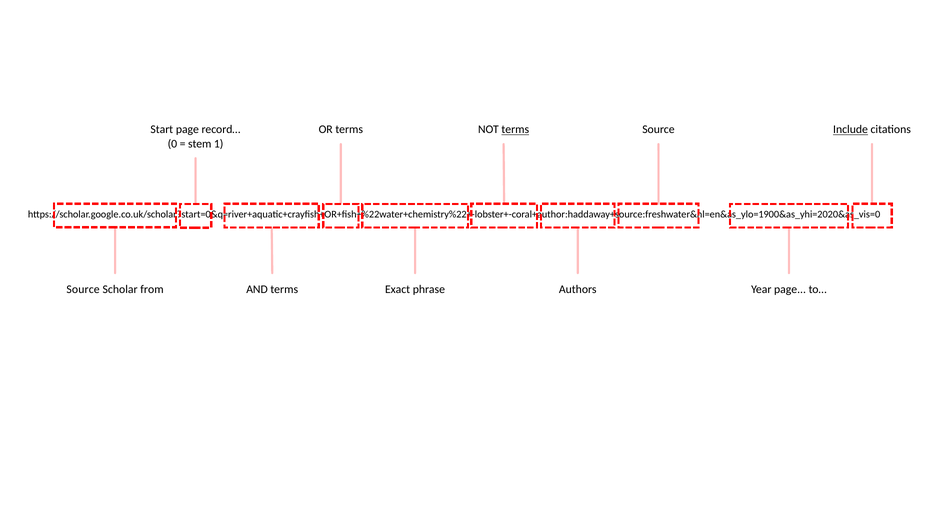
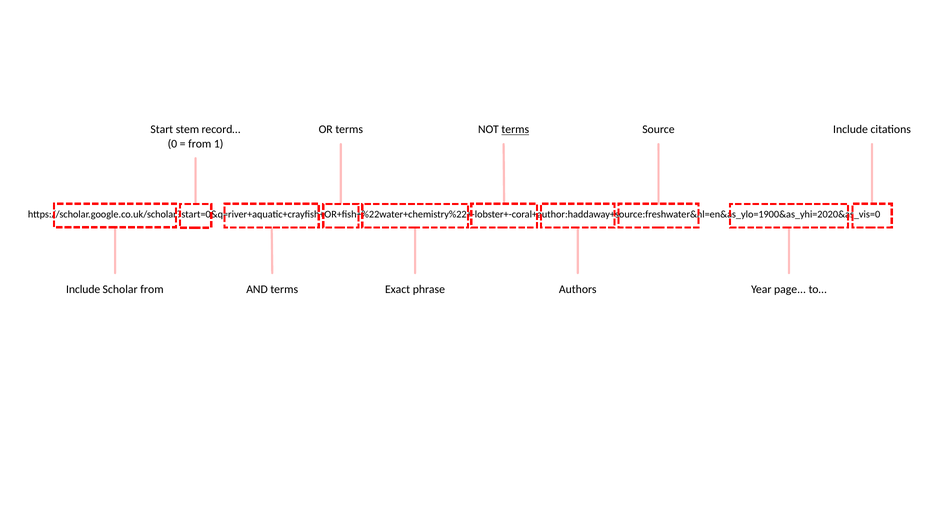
Start page: page -> stem (187, 130)
Include underline: present -> none (850, 130)
stem: stem -> from (200, 144)
Source: Source -> Include (83, 289)
